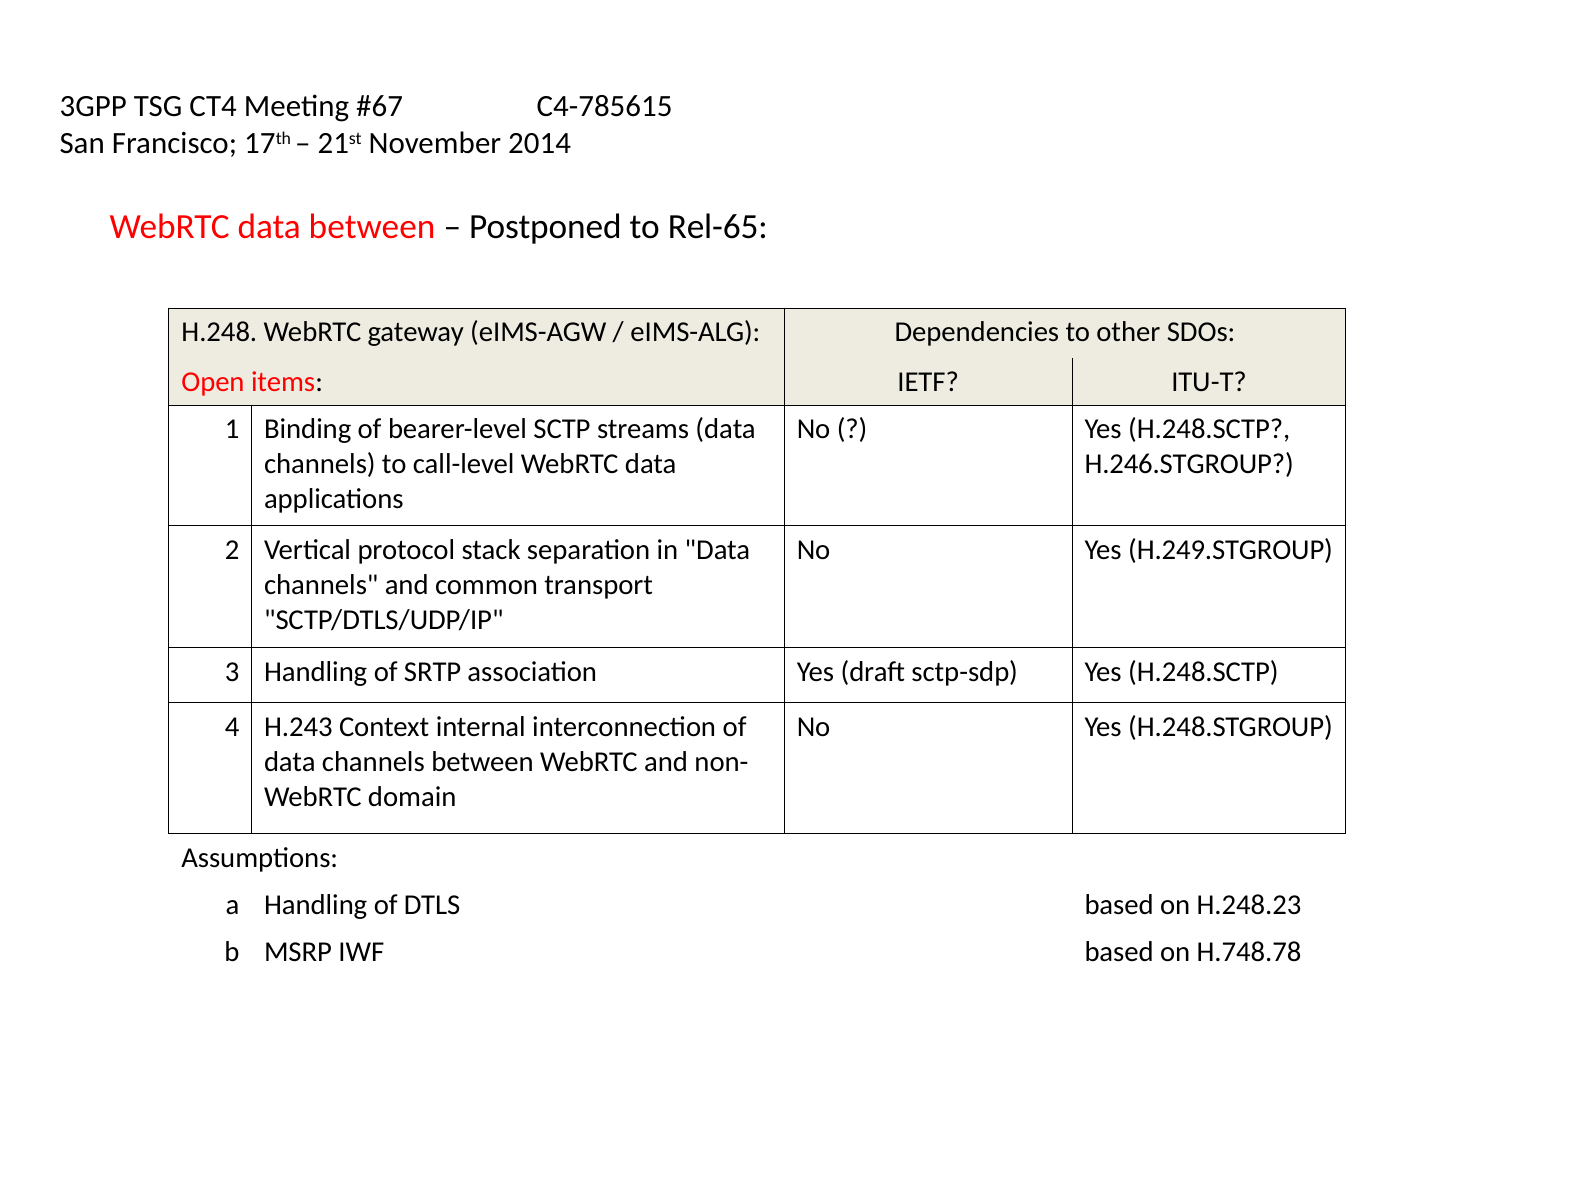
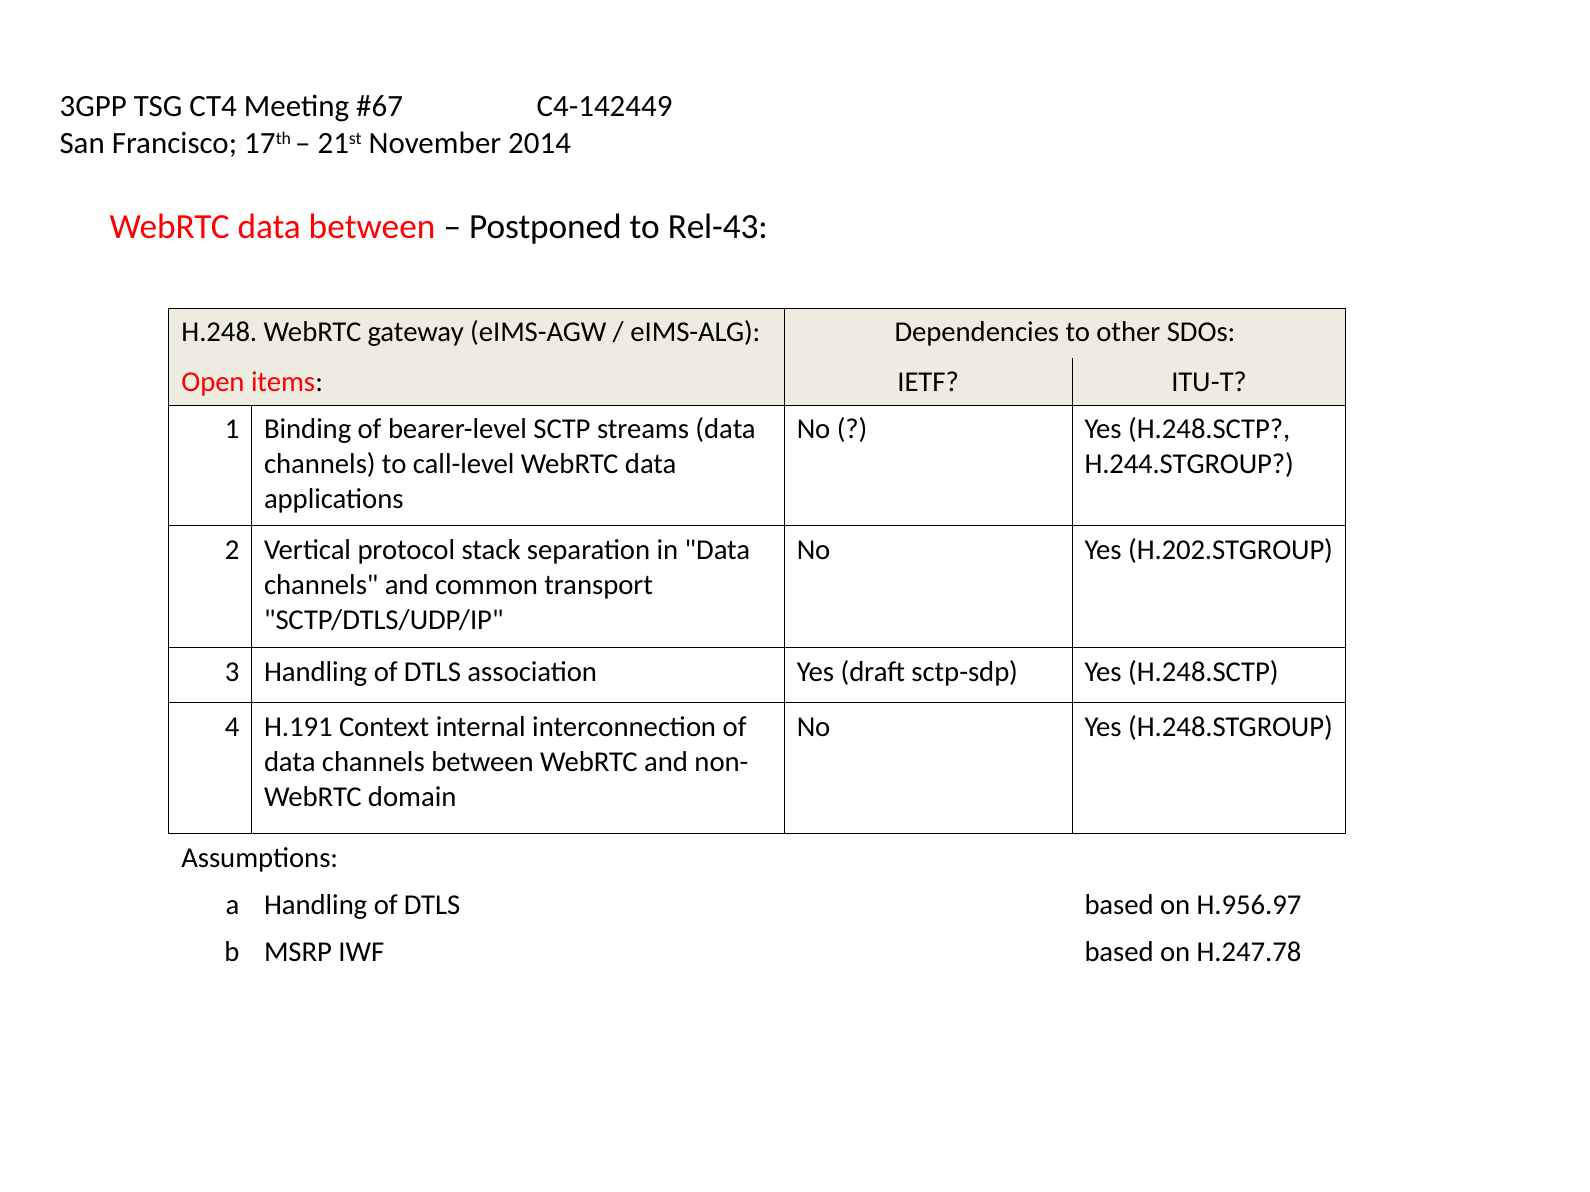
C4-785615: C4-785615 -> C4-142449 (605, 106)
Rel-65: Rel-65 -> Rel-43 (718, 227)
H.246.STGROUP: H.246.STGROUP -> H.244.STGROUP (1189, 464)
H.249.STGROUP: H.249.STGROUP -> H.202.STGROUP (1231, 550)
3 Handling of SRTP: SRTP -> DTLS (432, 672)
H.243: H.243 -> H.191 (298, 727)
H.248.23: H.248.23 -> H.956.97 (1249, 905)
H.748.78: H.748.78 -> H.247.78 (1249, 952)
